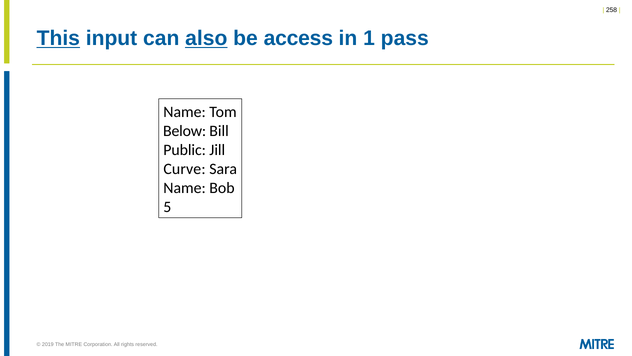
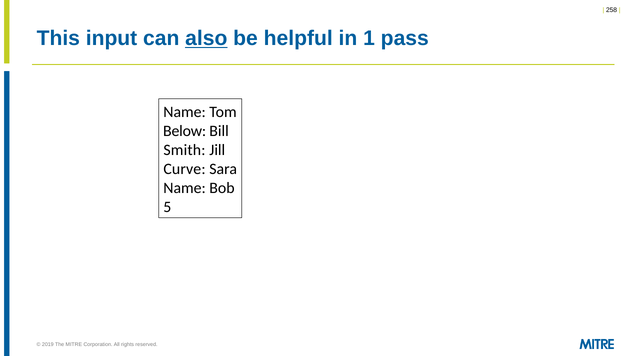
This underline: present -> none (58, 38)
access: access -> helpful (298, 38)
Public: Public -> Smith (184, 150)
